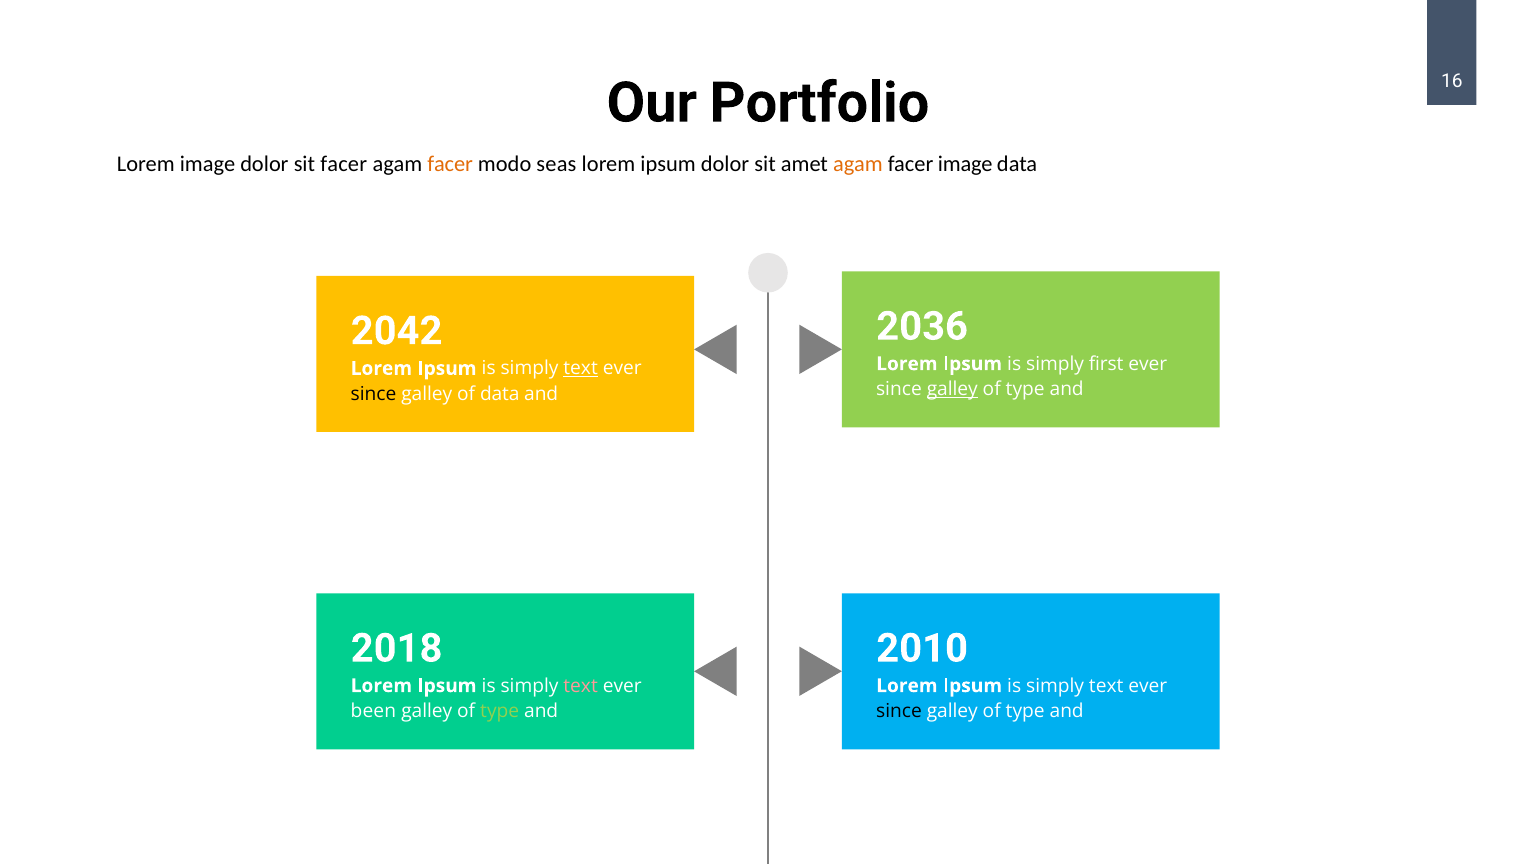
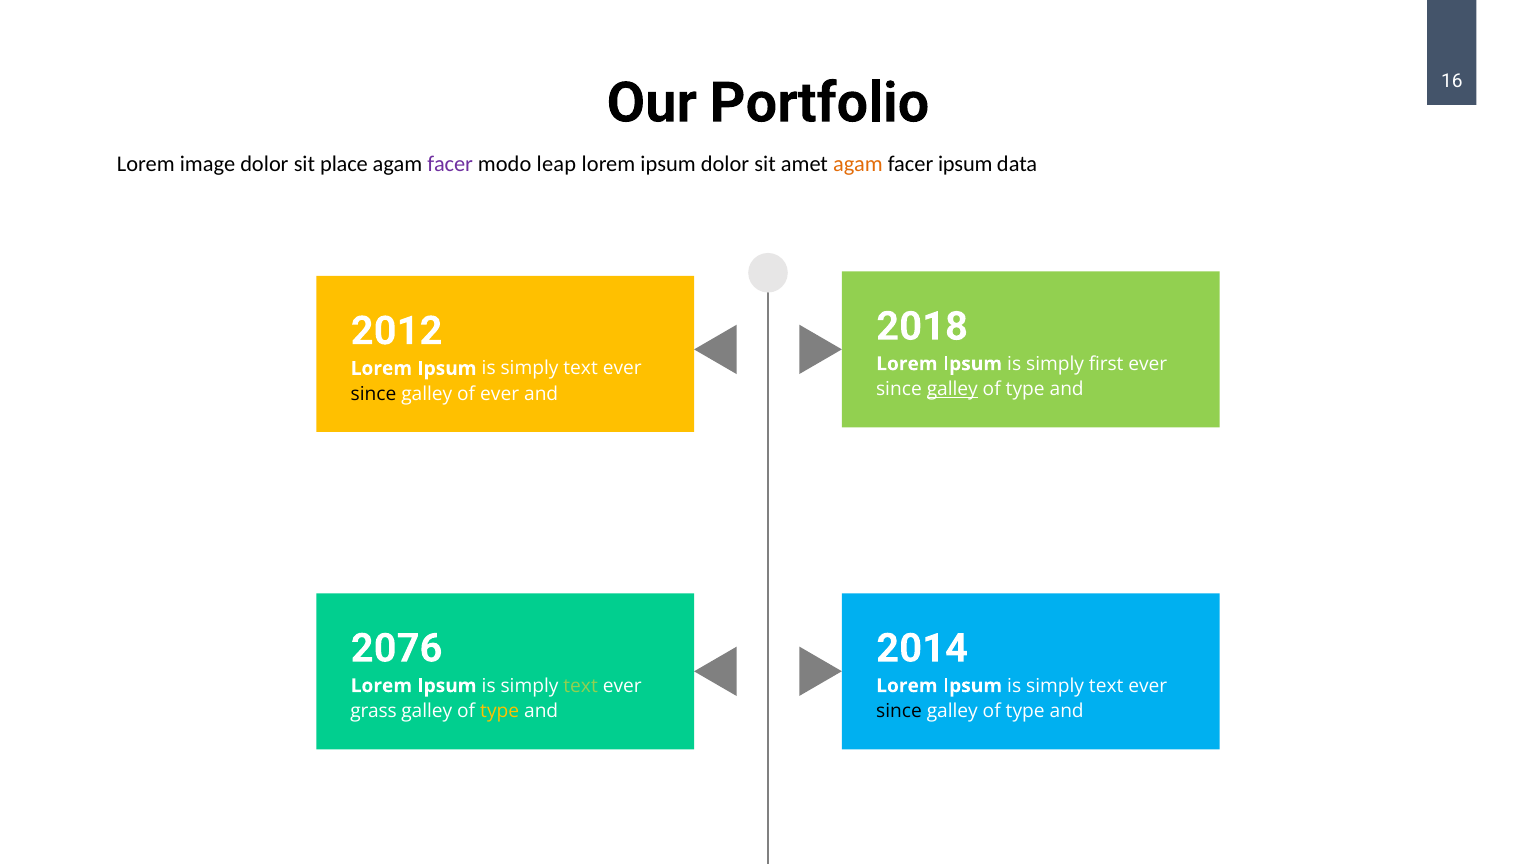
sit facer: facer -> place (344, 164)
facer colour: orange -> purple (450, 164)
seas: seas -> leap (556, 164)
facer image: image -> ipsum (965, 164)
2036: 2036 -> 2018 (922, 326)
2042: 2042 -> 2012 (397, 331)
text underline: present -> none (581, 368)
of data: data -> ever (500, 394)
2018: 2018 -> 2076 (397, 648)
2010: 2010 -> 2014 (922, 648)
text colour: pink -> light green (581, 686)
been: been -> grass (374, 711)
type colour: light green -> yellow (500, 711)
